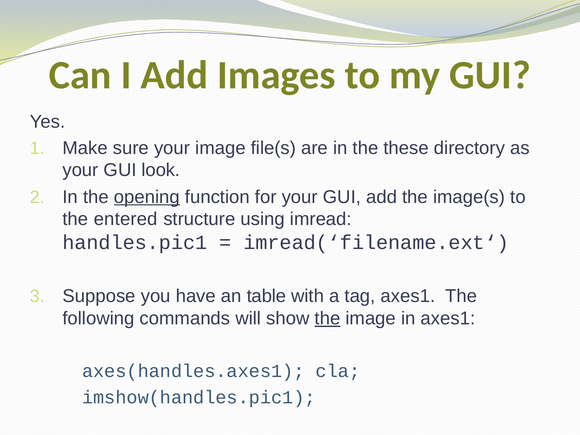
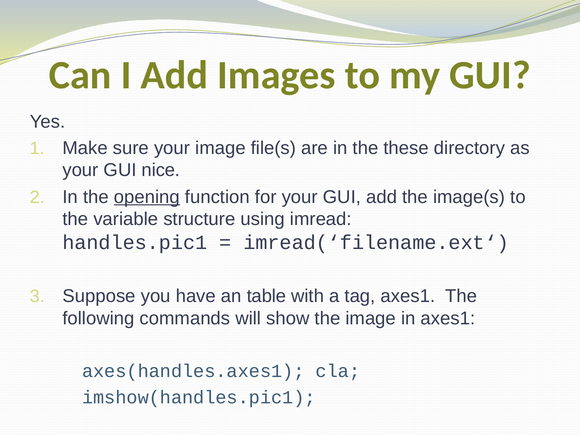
look: look -> nice (161, 170)
entered: entered -> variable (126, 219)
the underline: present -> none (327, 318)
